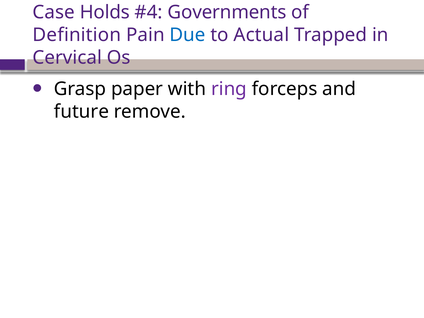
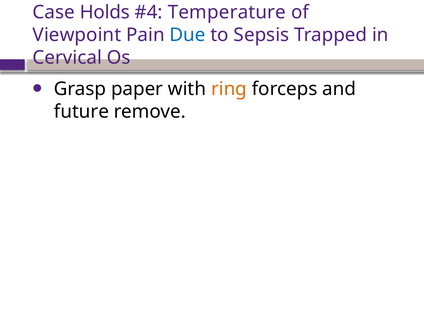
Governments: Governments -> Temperature (227, 12)
Definition: Definition -> Viewpoint (77, 35)
Actual: Actual -> Sepsis (261, 35)
ring colour: purple -> orange (229, 89)
